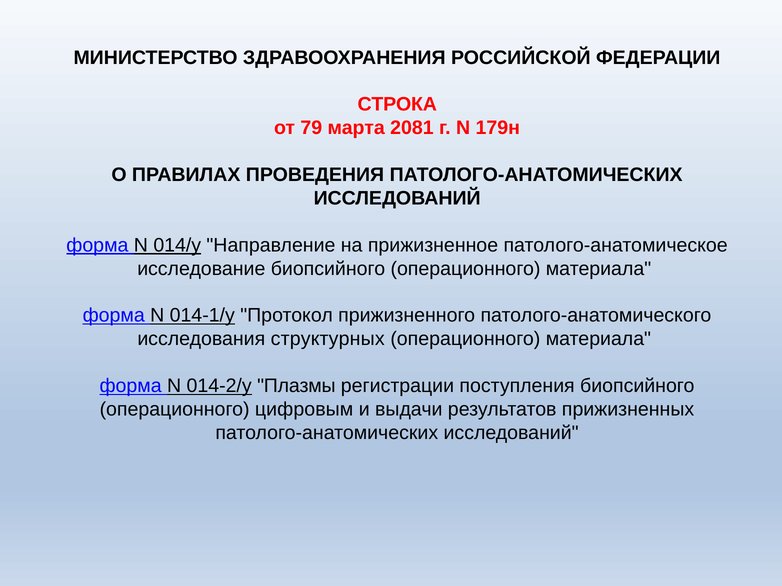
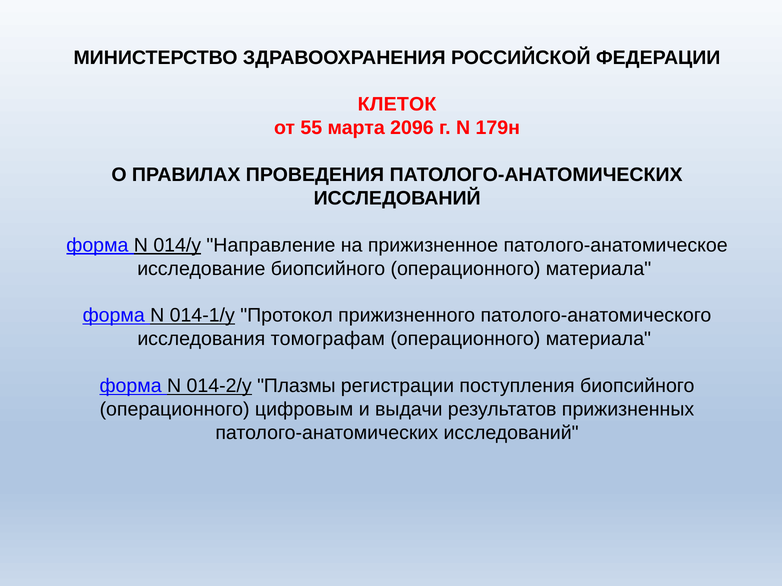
СТРОКА: СТРОКА -> КЛЕТОК (397, 105)
79: 79 -> 55 (311, 128)
2081: 2081 -> 2096 (412, 128)
структурных: структурных -> томографам (328, 339)
